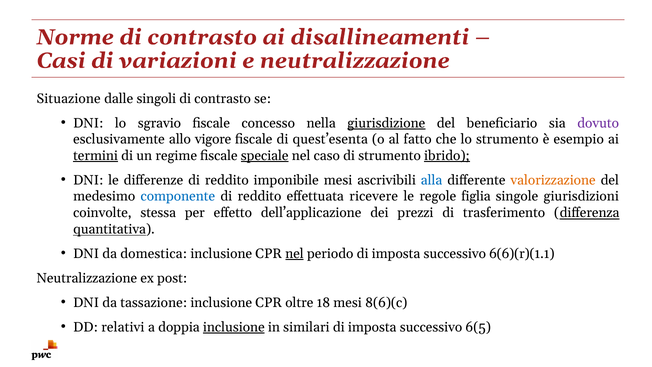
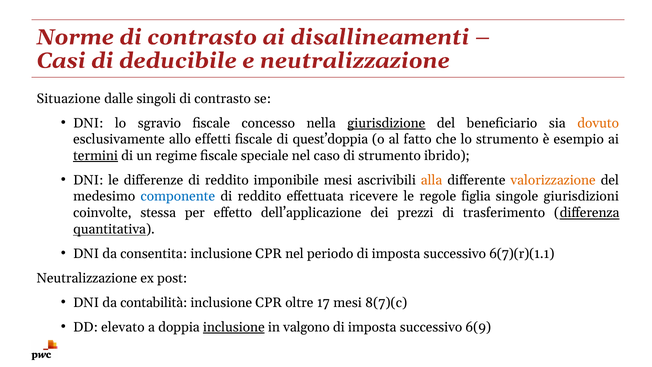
variazioni: variazioni -> deducibile (178, 61)
dovuto colour: purple -> orange (598, 123)
vigore: vigore -> effetti (213, 139)
quest’esenta: quest’esenta -> quest’doppia (330, 139)
speciale underline: present -> none (265, 156)
ibrido underline: present -> none (447, 156)
alla colour: blue -> orange (432, 180)
domestica: domestica -> consentita (154, 253)
nel underline: present -> none (295, 253)
6(6)(r)(1.1: 6(6)(r)(1.1 -> 6(7)(r)(1.1 (522, 253)
tassazione: tassazione -> contabilità (154, 302)
18: 18 -> 17 (323, 302)
8(6)(c: 8(6)(c -> 8(7)(c (386, 302)
relativi: relativi -> elevato (123, 327)
similari: similari -> valgono (306, 327)
6(5: 6(5 -> 6(9 (478, 327)
